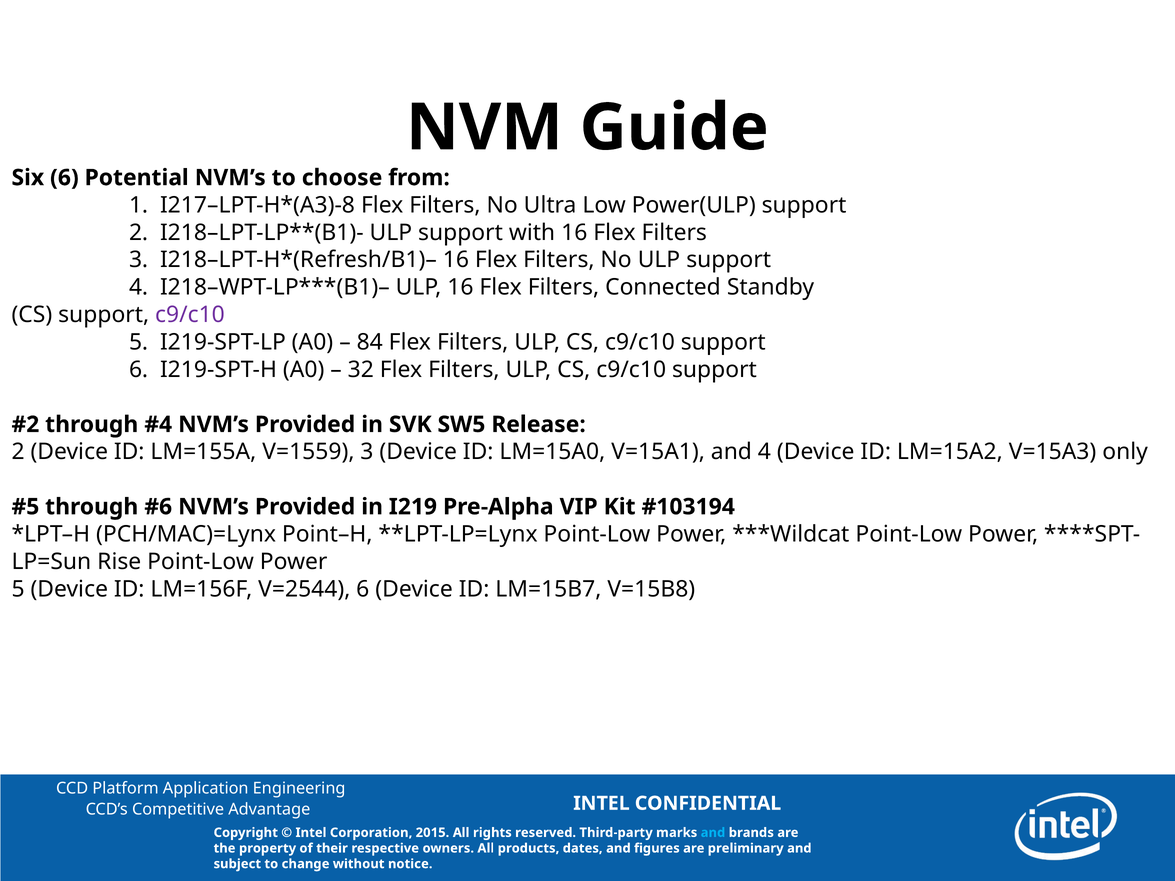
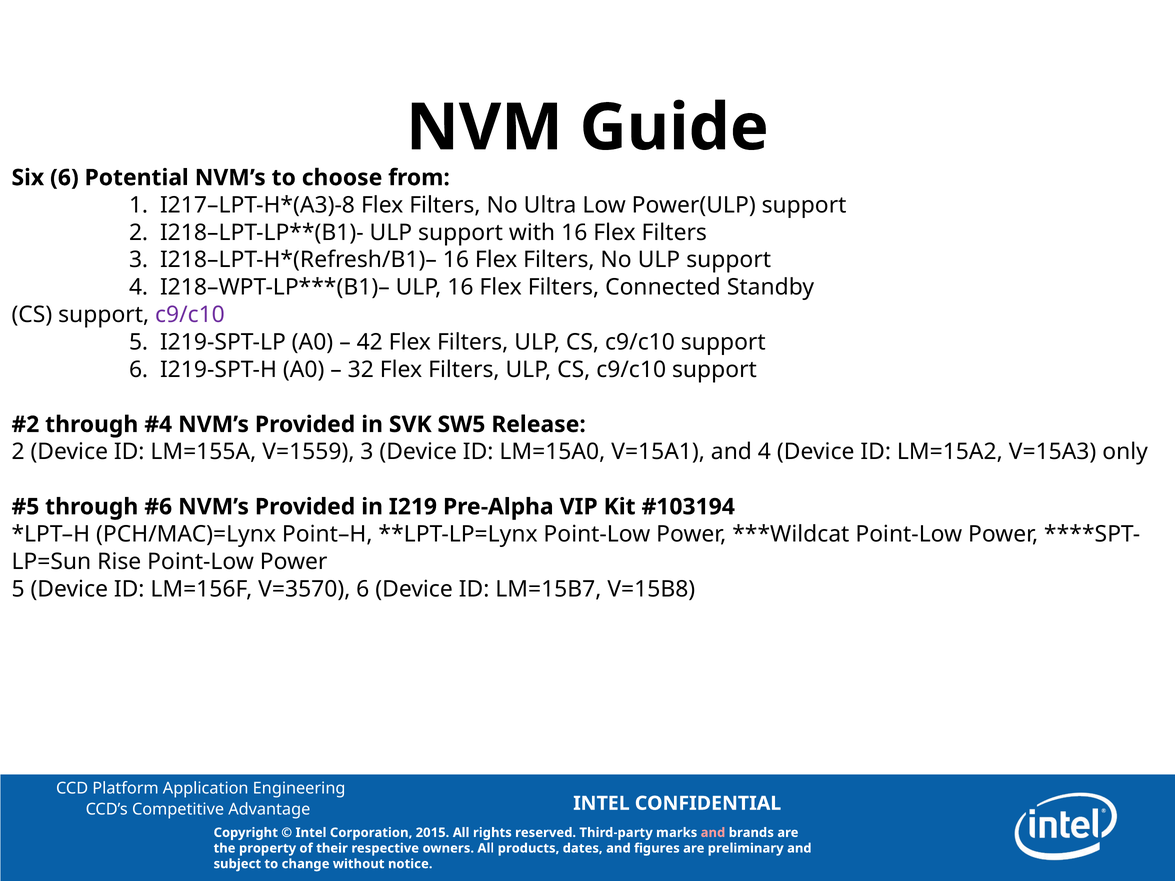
84: 84 -> 42 (370, 342)
V=2544: V=2544 -> V=3570 (304, 589)
and colour: light blue -> pink (713, 833)
